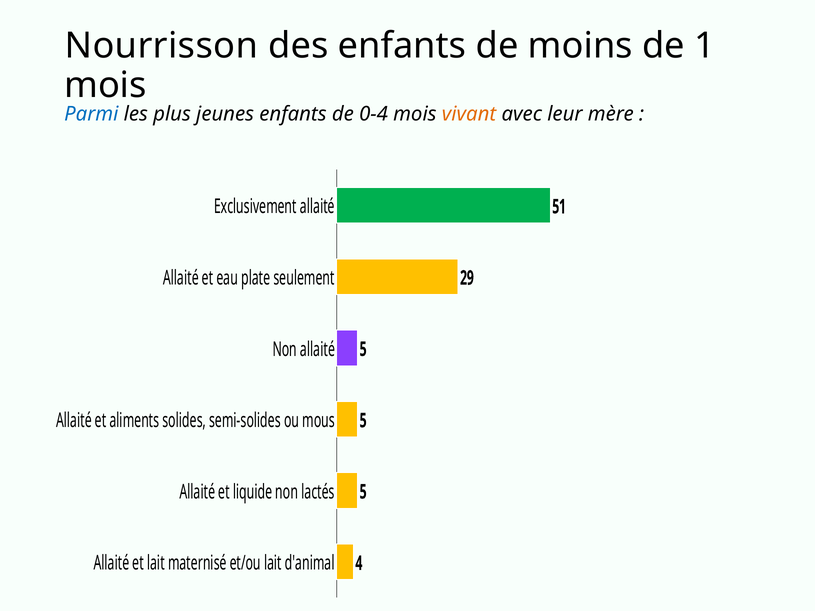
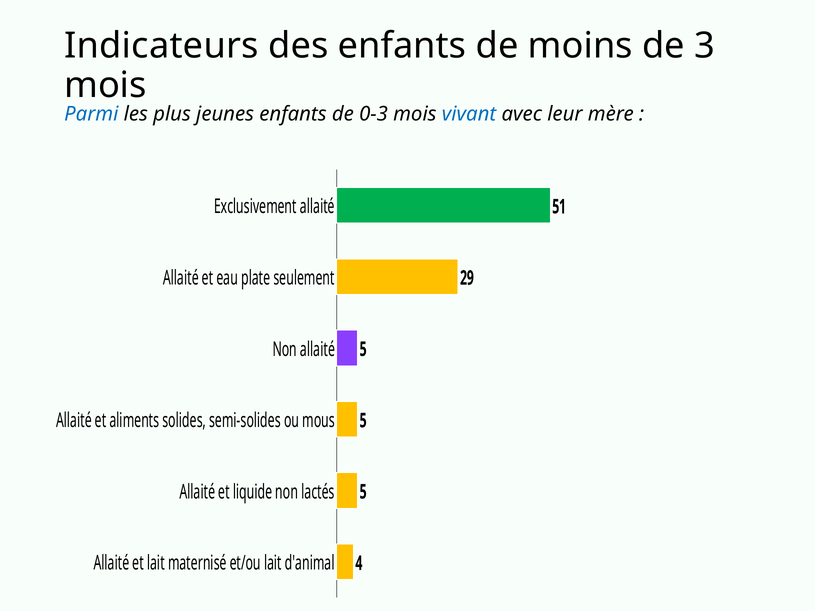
Nourrisson: Nourrisson -> Indicateurs (161, 46)
1: 1 -> 3 (705, 46)
0-4: 0-4 -> 0-3 (374, 114)
vivant colour: orange -> blue (469, 114)
